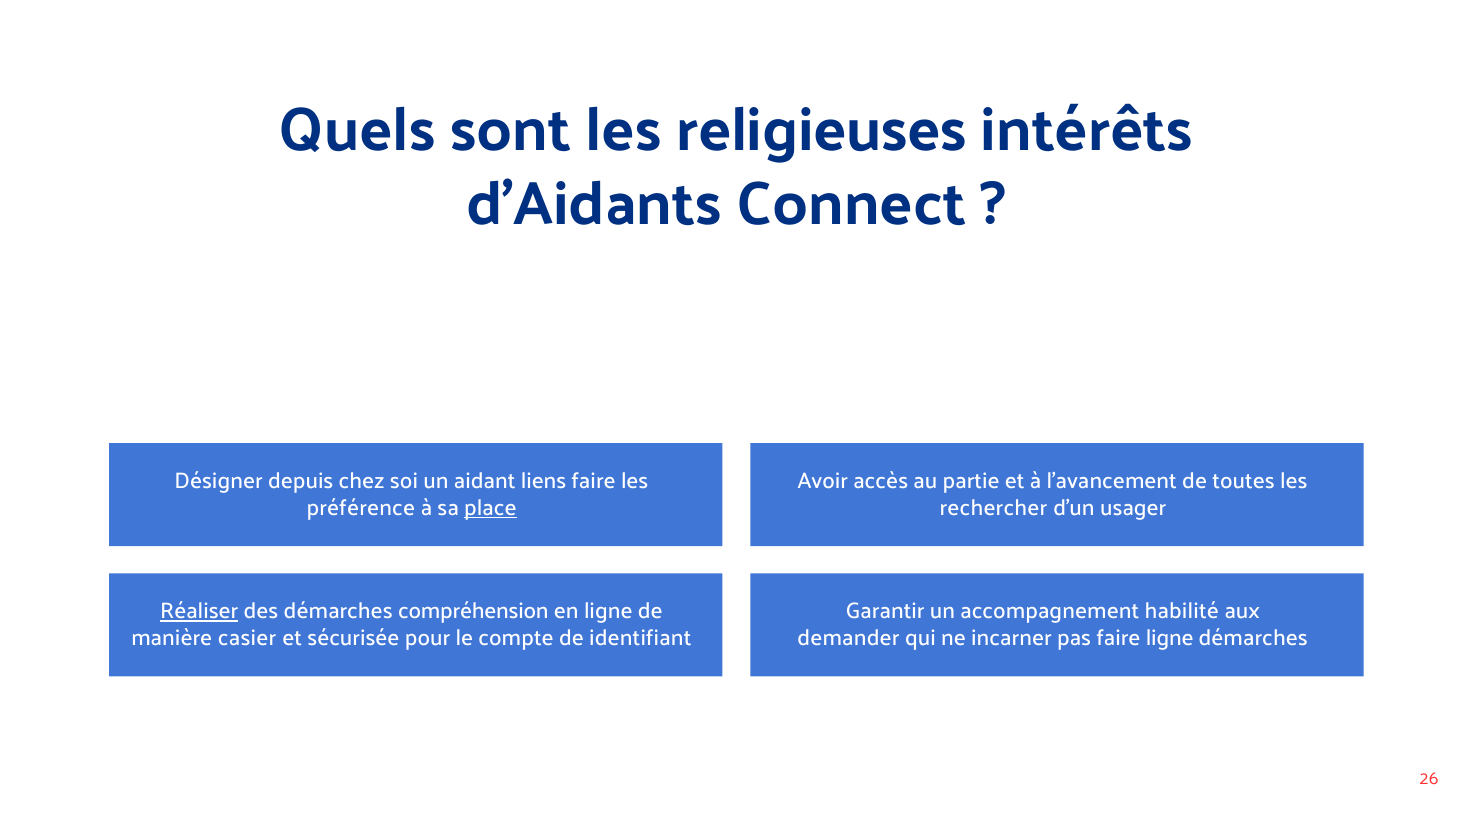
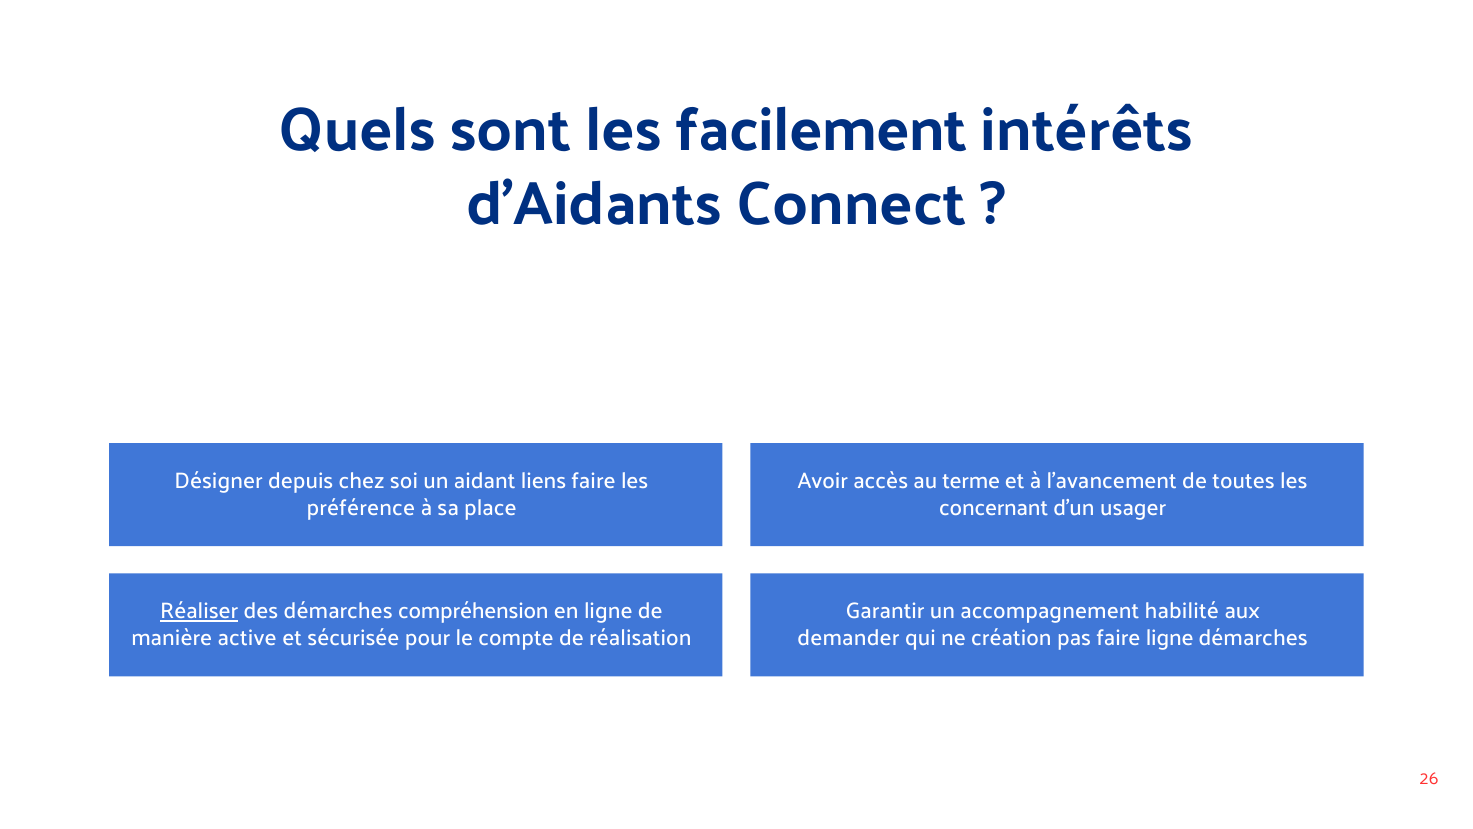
religieuses: religieuses -> facilement (822, 130)
partie: partie -> terme (971, 481)
place underline: present -> none (490, 508)
rechercher: rechercher -> concernant (994, 508)
casier: casier -> active (247, 638)
identifiant: identifiant -> réalisation (640, 638)
incarner: incarner -> création (1011, 638)
